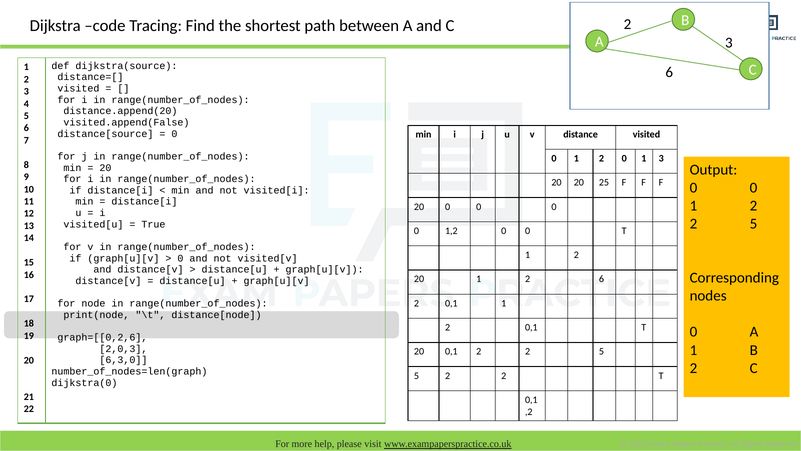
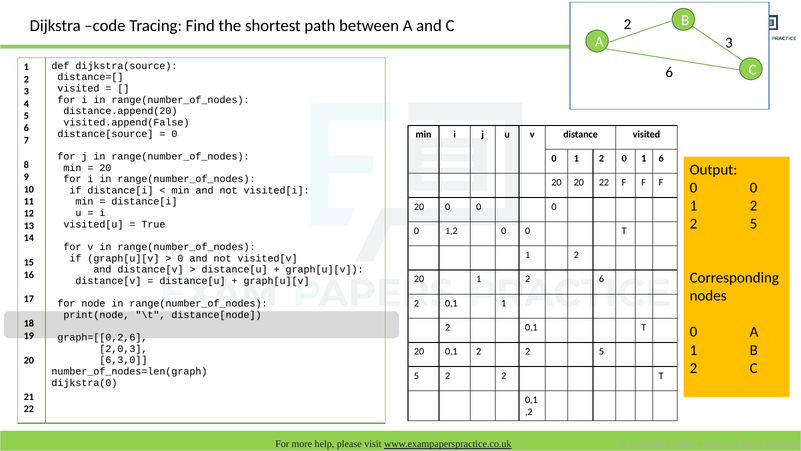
1 3: 3 -> 6 (661, 158)
20 25: 25 -> 22 (604, 182)
